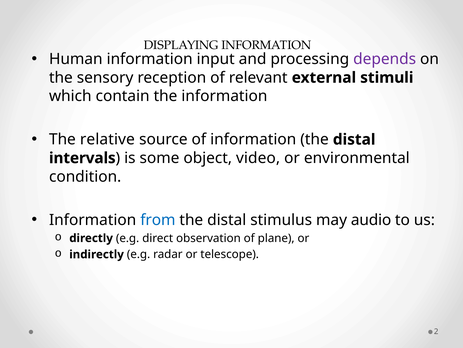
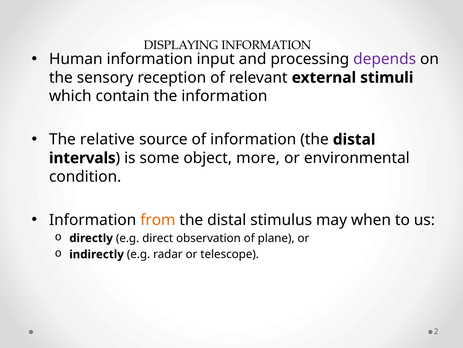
video: video -> more (258, 158)
from colour: blue -> orange (158, 219)
audio: audio -> when (371, 219)
